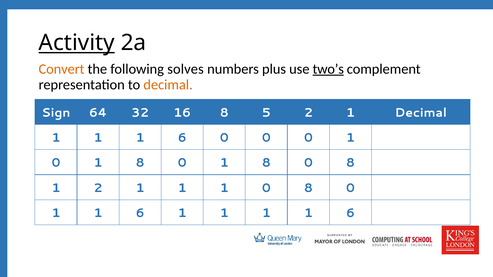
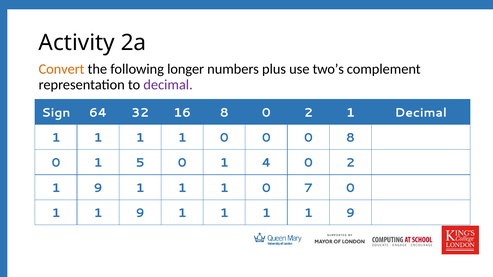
Activity underline: present -> none (77, 43)
solves: solves -> longer (186, 69)
two’s underline: present -> none (328, 69)
decimal colour: orange -> purple (168, 85)
16 8 5: 5 -> 0 (266, 113)
6: 6 -> 1 (182, 138)
0 0 1: 1 -> 8 (350, 138)
8: 8 -> 5 (140, 163)
8: 8 -> 4 (266, 163)
8: 8 -> 2 (350, 163)
2: 2 -> 9 (98, 188)
1 0 8: 8 -> 7 (308, 188)
6: 6 -> 9 (140, 213)
6: 6 -> 9 (350, 213)
